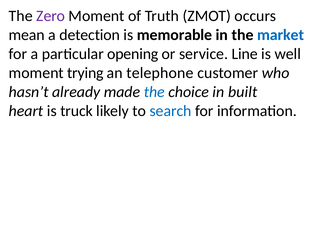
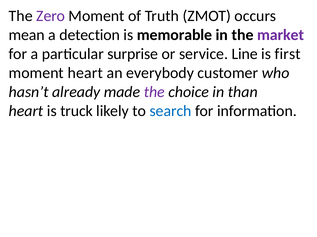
market colour: blue -> purple (281, 35)
opening: opening -> surprise (133, 54)
well: well -> first (288, 54)
moment trying: trying -> heart (85, 73)
telephone: telephone -> everybody (160, 73)
the colour: blue -> purple (154, 92)
built: built -> than (243, 92)
